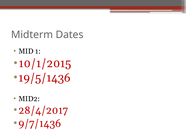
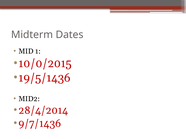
10/1/2015: 10/1/2015 -> 10/0/2015 (45, 64)
28/4/2017: 28/4/2017 -> 28/4/2014 (43, 111)
